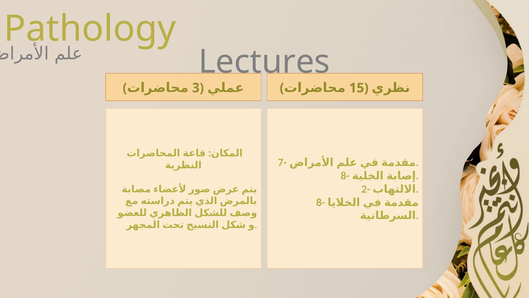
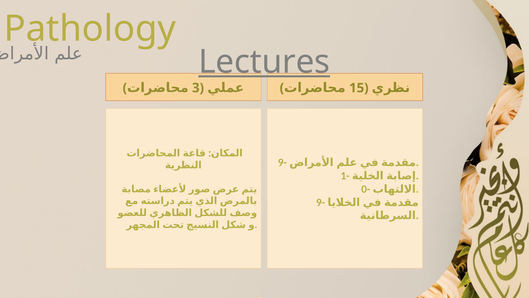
Lectures underline: none -> present (264, 62)
7-: 7- -> 9- (282, 162)
8-: 8- -> 1- (345, 176)
2-: 2- -> 0- (366, 189)
8-: 8- -> 9- (321, 202)
